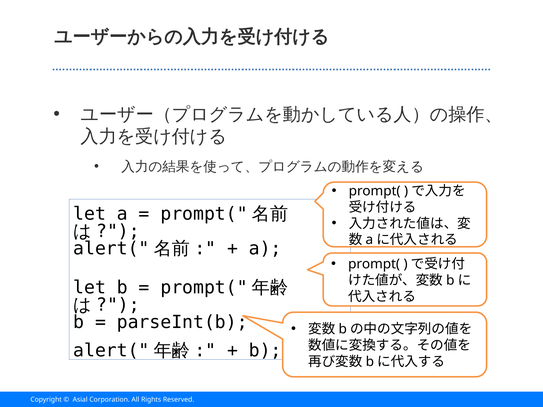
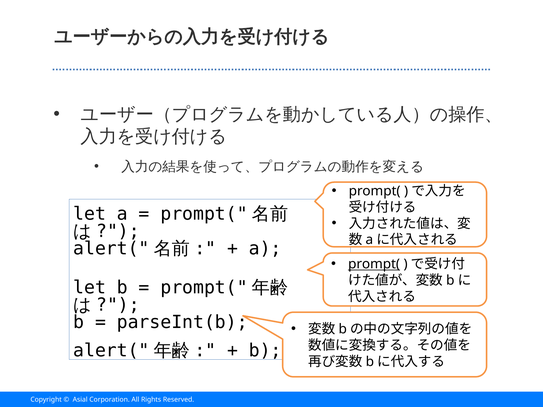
prompt( underline: none -> present (374, 264)
